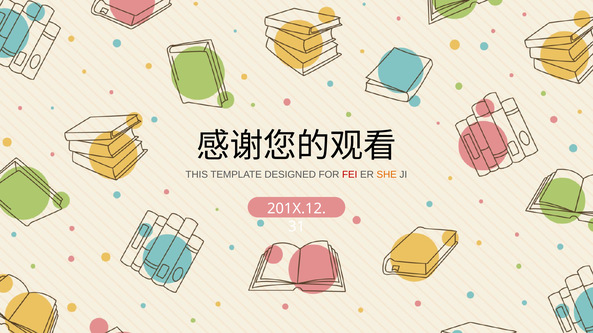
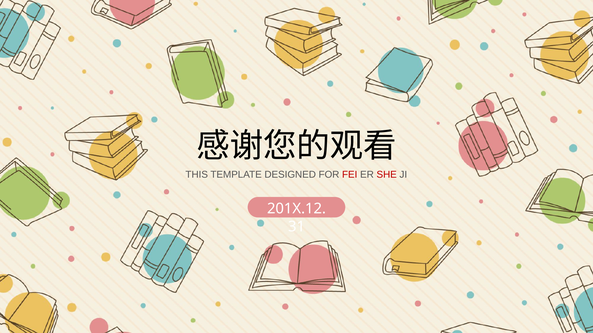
SHE colour: orange -> red (387, 175)
